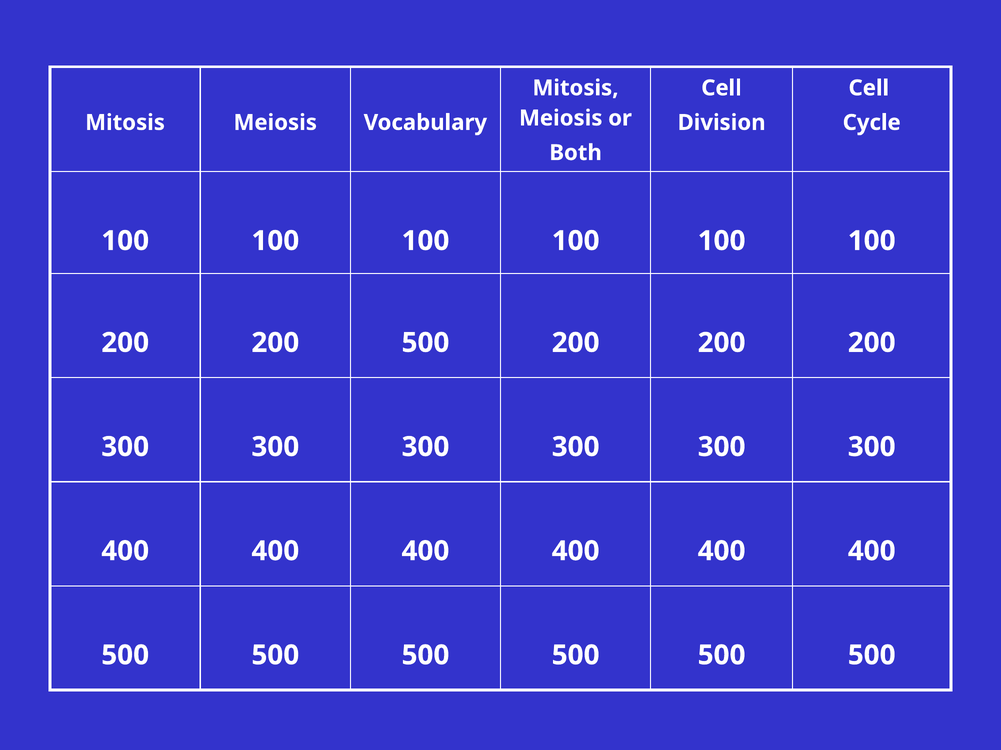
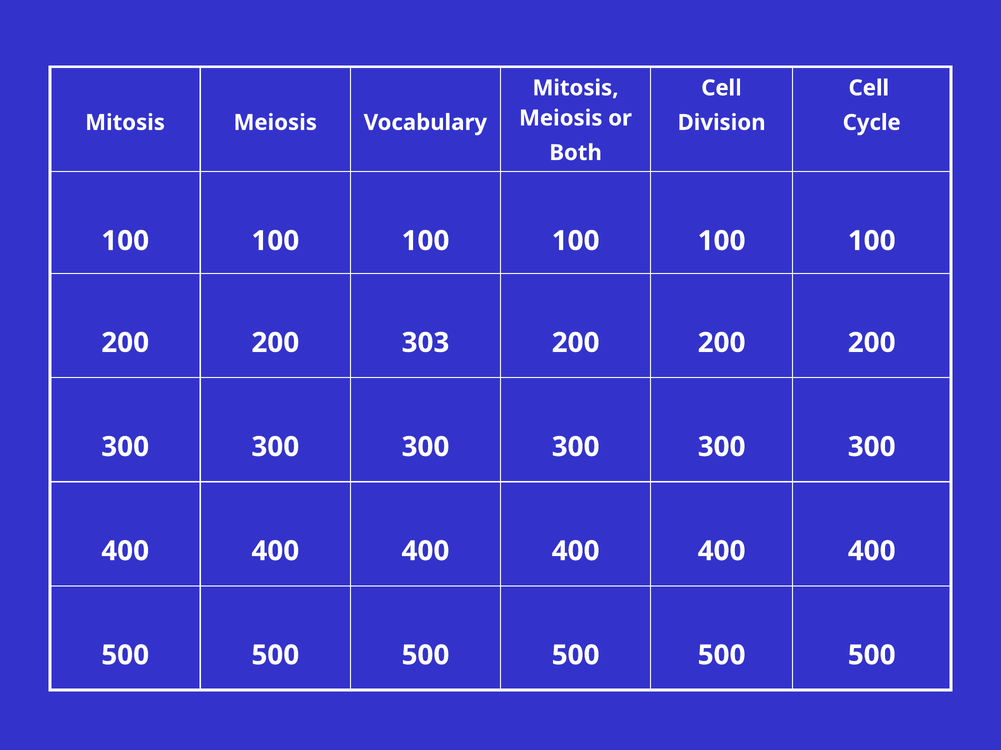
200 500: 500 -> 303 (425, 343)
